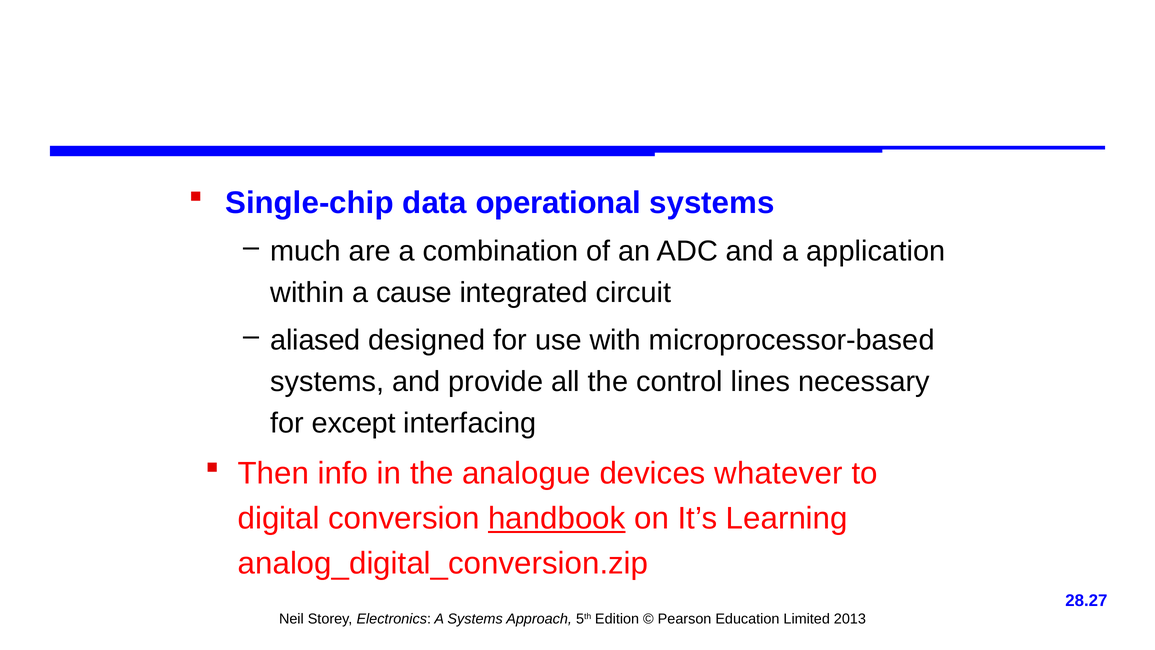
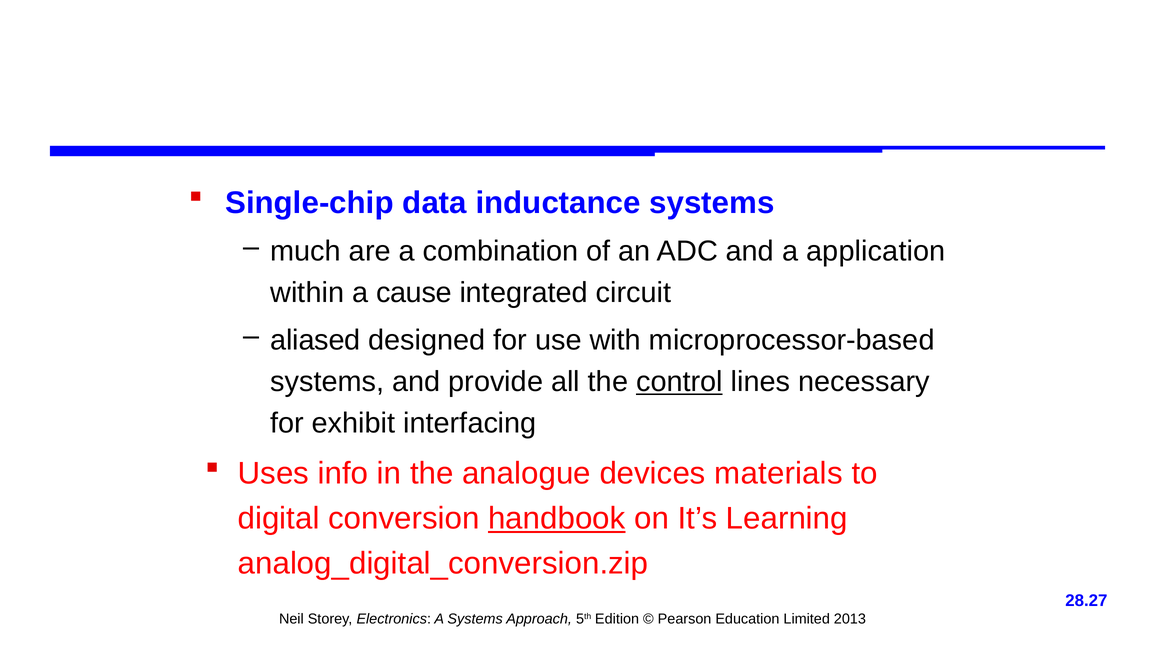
operational: operational -> inductance (558, 203)
control underline: none -> present (679, 382)
except: except -> exhibit (354, 423)
Then: Then -> Uses (273, 473)
whatever: whatever -> materials (779, 473)
